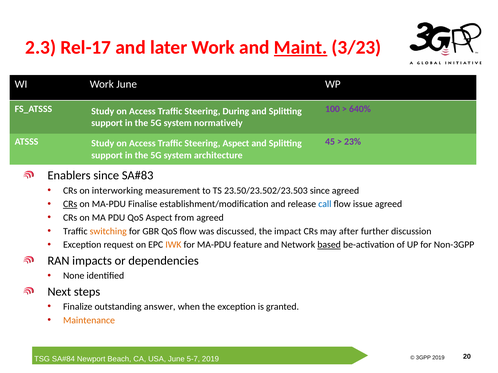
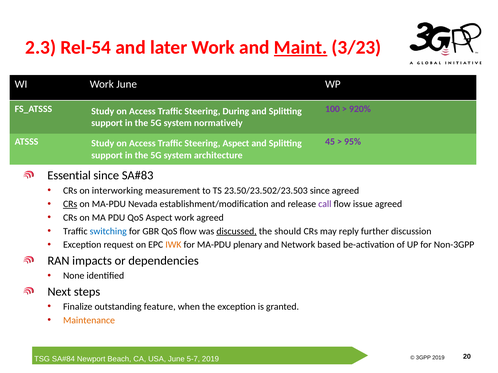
Rel-17: Rel-17 -> Rel-54 (86, 47)
640%: 640% -> 920% (360, 109)
23%: 23% -> 95% (353, 142)
Enablers: Enablers -> Essential (69, 176)
Finalise: Finalise -> Nevada (143, 204)
call colour: blue -> purple (325, 204)
Aspect from: from -> work (184, 218)
switching colour: orange -> blue (108, 231)
discussed underline: none -> present (237, 231)
impact: impact -> should (288, 231)
after: after -> reply (349, 231)
feature: feature -> plenary (248, 245)
based underline: present -> none (329, 245)
answer: answer -> feature (160, 307)
